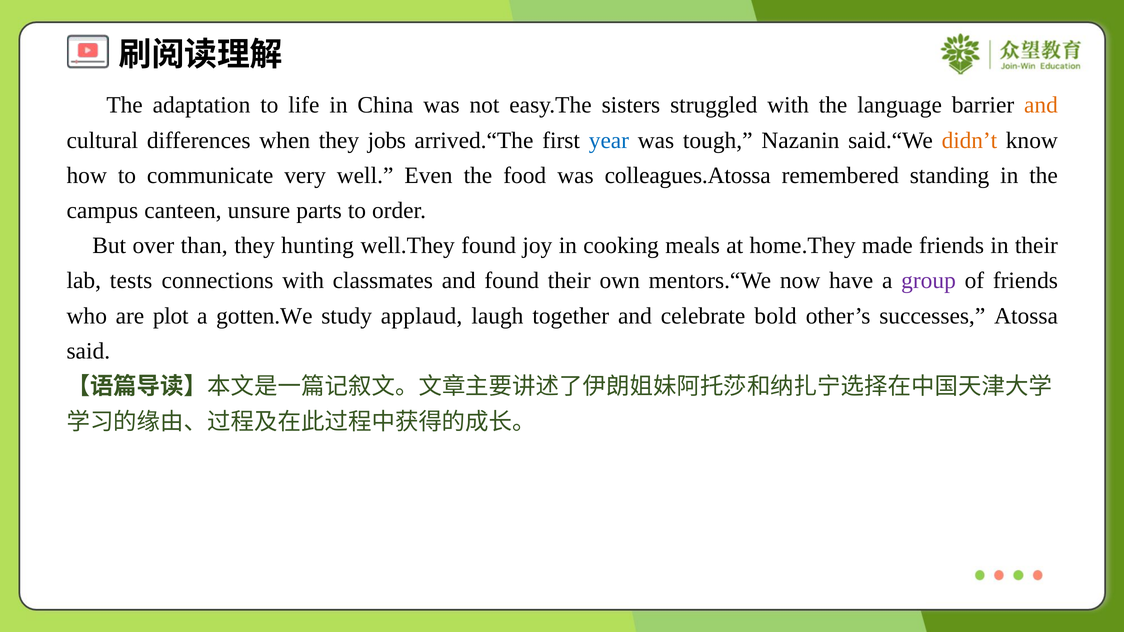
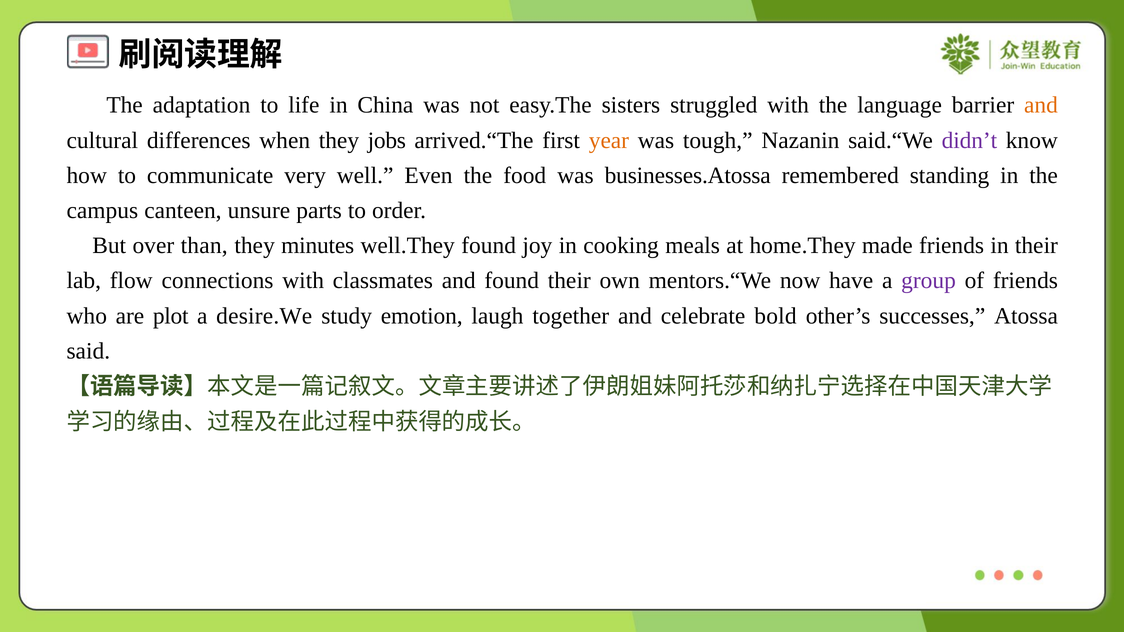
year colour: blue -> orange (609, 140)
didn’t colour: orange -> purple (969, 140)
colleagues.Atossa: colleagues.Atossa -> businesses.Atossa (688, 176)
hunting: hunting -> minutes (318, 246)
tests: tests -> flow (131, 281)
gotten.We: gotten.We -> desire.We (264, 316)
applaud: applaud -> emotion (422, 316)
